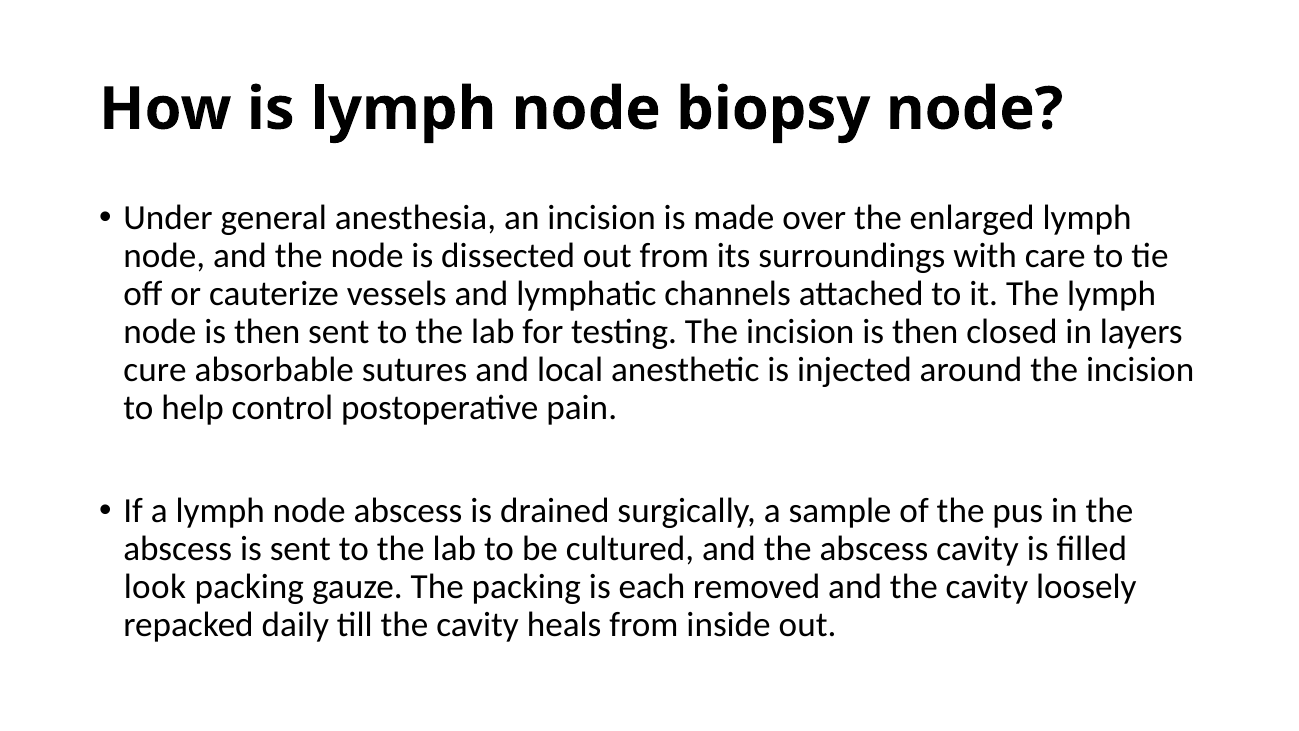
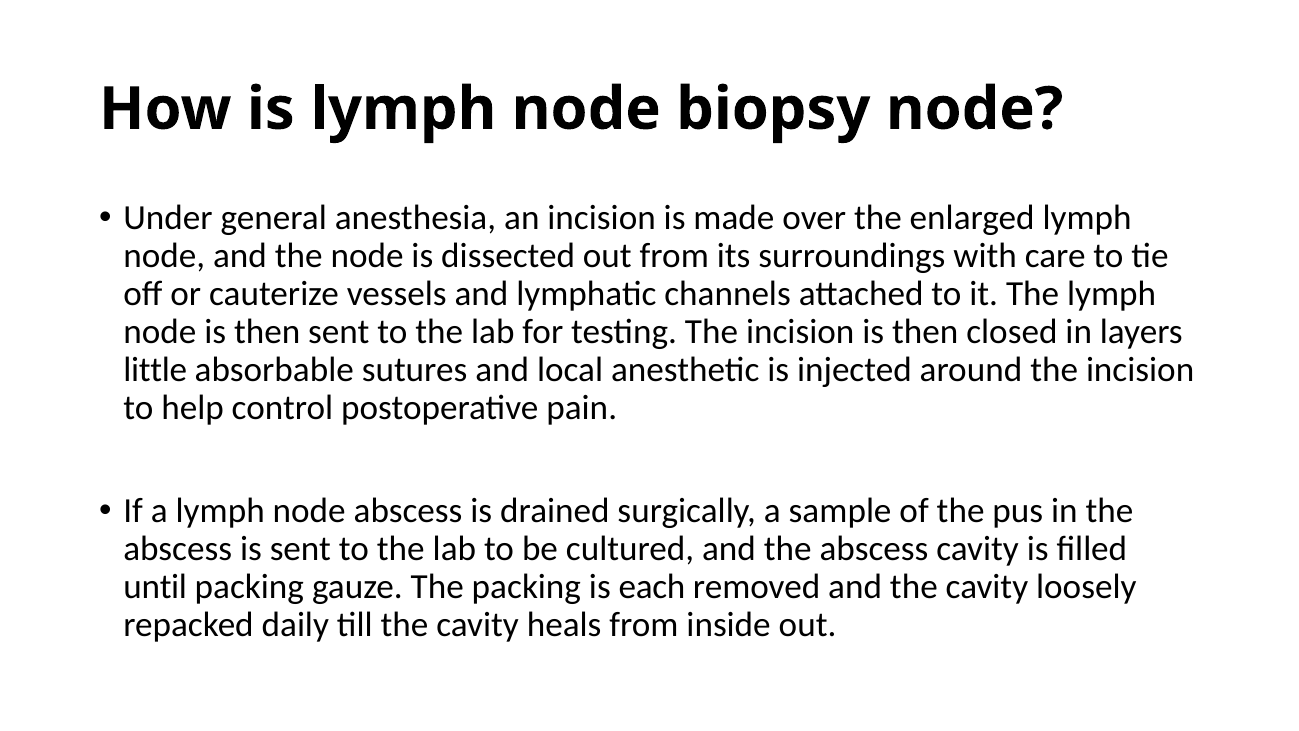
cure: cure -> little (155, 370)
look: look -> until (155, 587)
